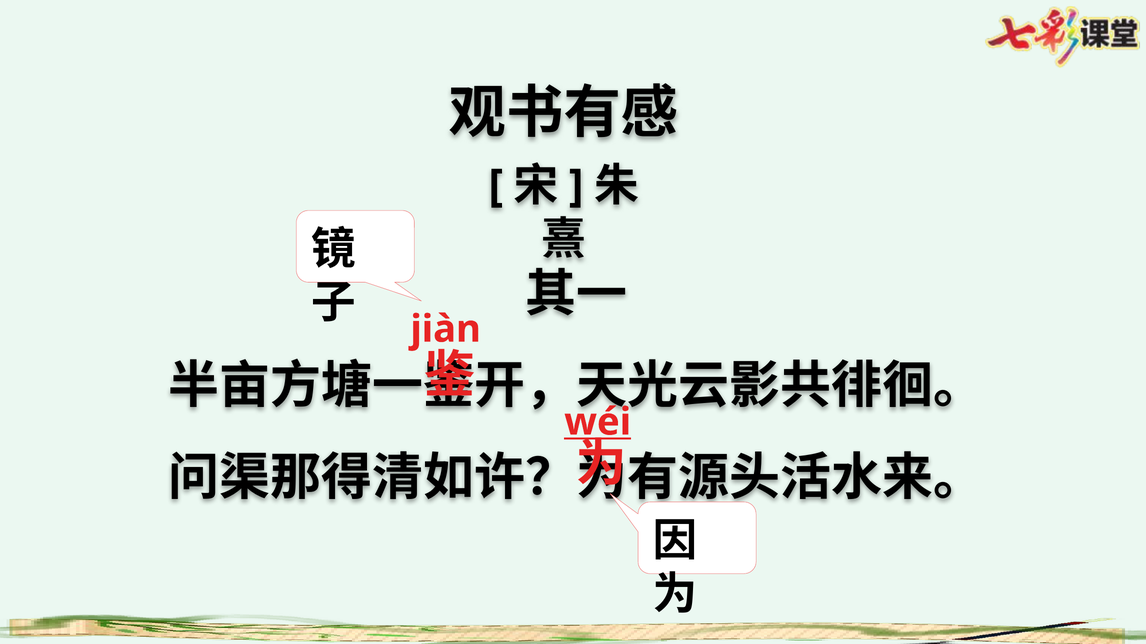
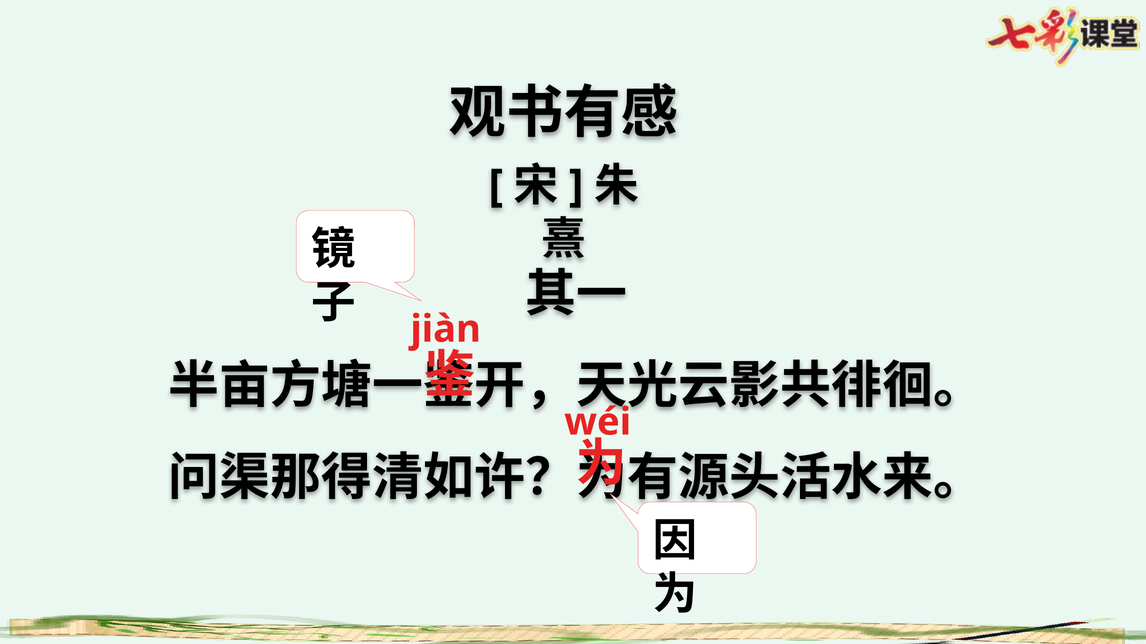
wéi underline: present -> none (598, 422)
